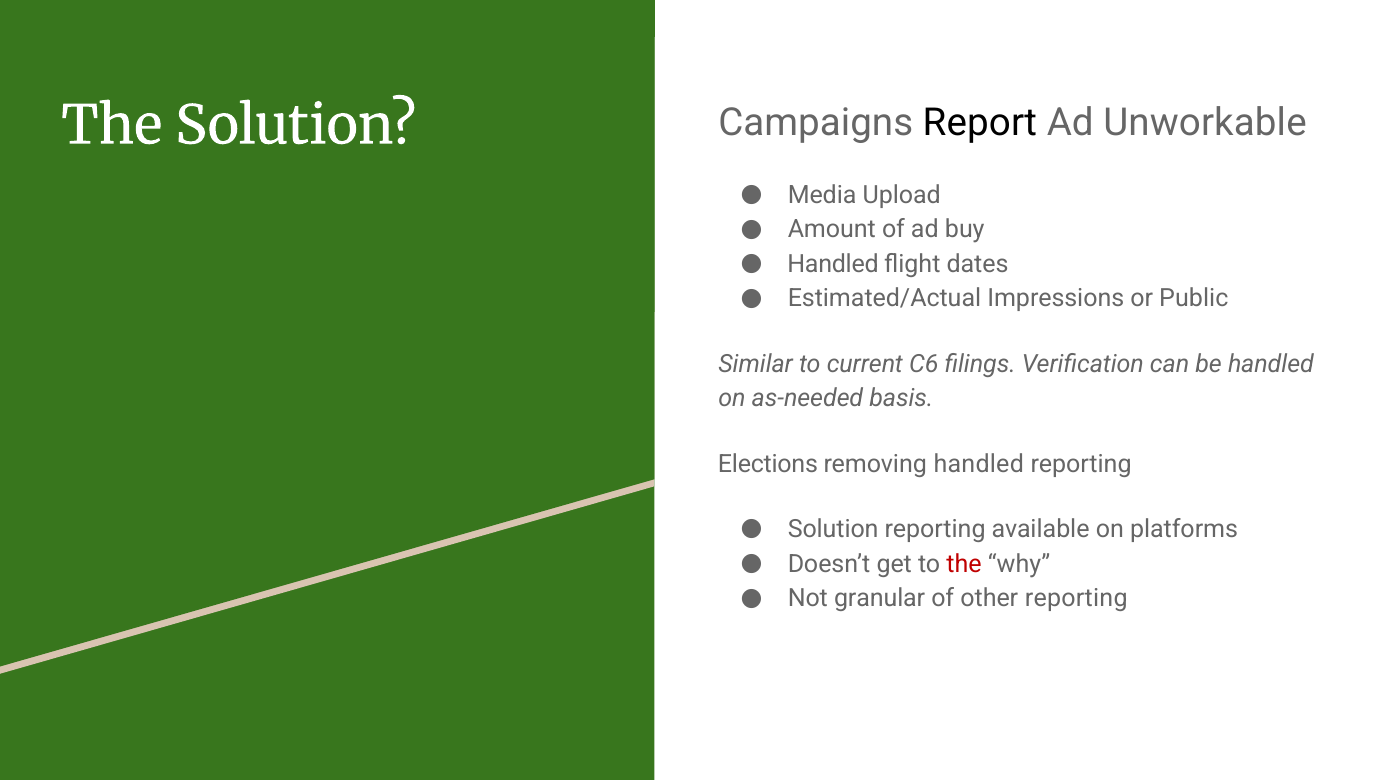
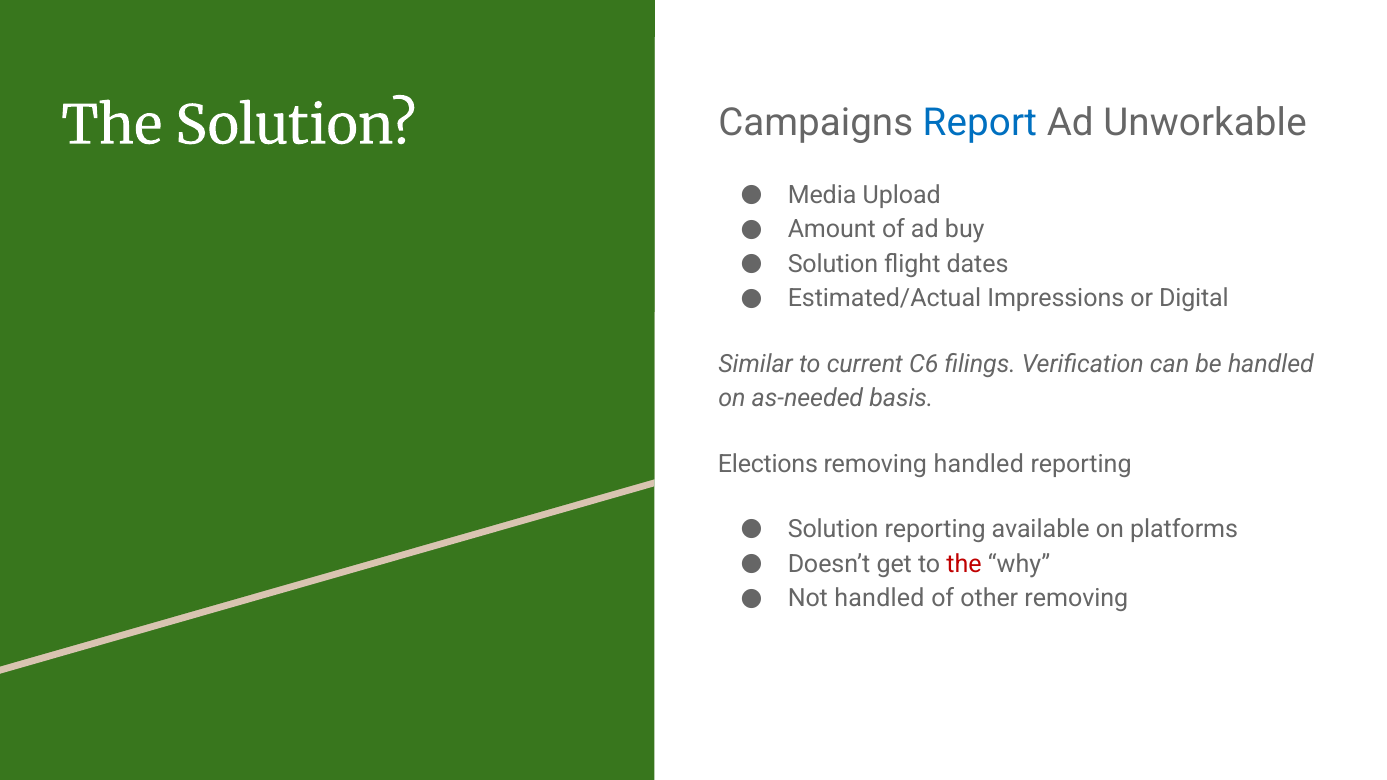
Report colour: black -> blue (980, 123)
Handled: Handled -> Solution (833, 264)
Public: Public -> Digital (1194, 299)
Not granular: granular -> handled (879, 599)
other reporting: reporting -> removing (1076, 599)
